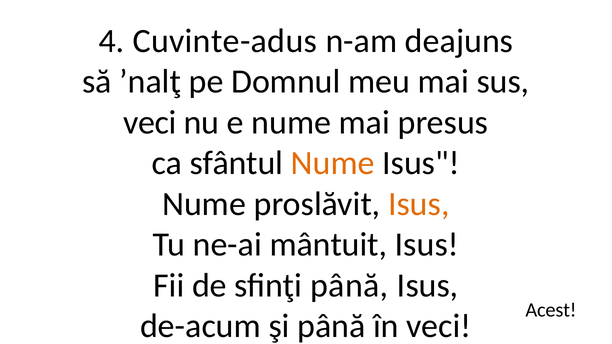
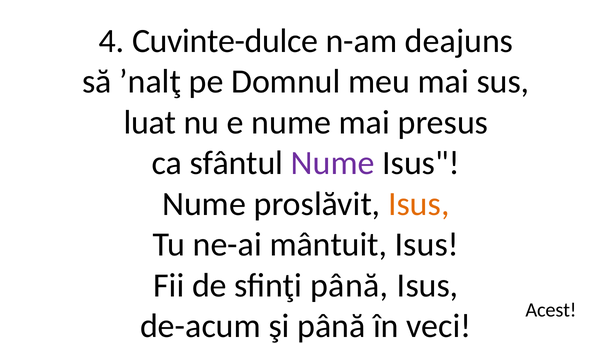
Cuvinte-adus: Cuvinte-adus -> Cuvinte-dulce (225, 41)
veci: veci -> luat (150, 123)
Nume colour: orange -> purple (333, 163)
